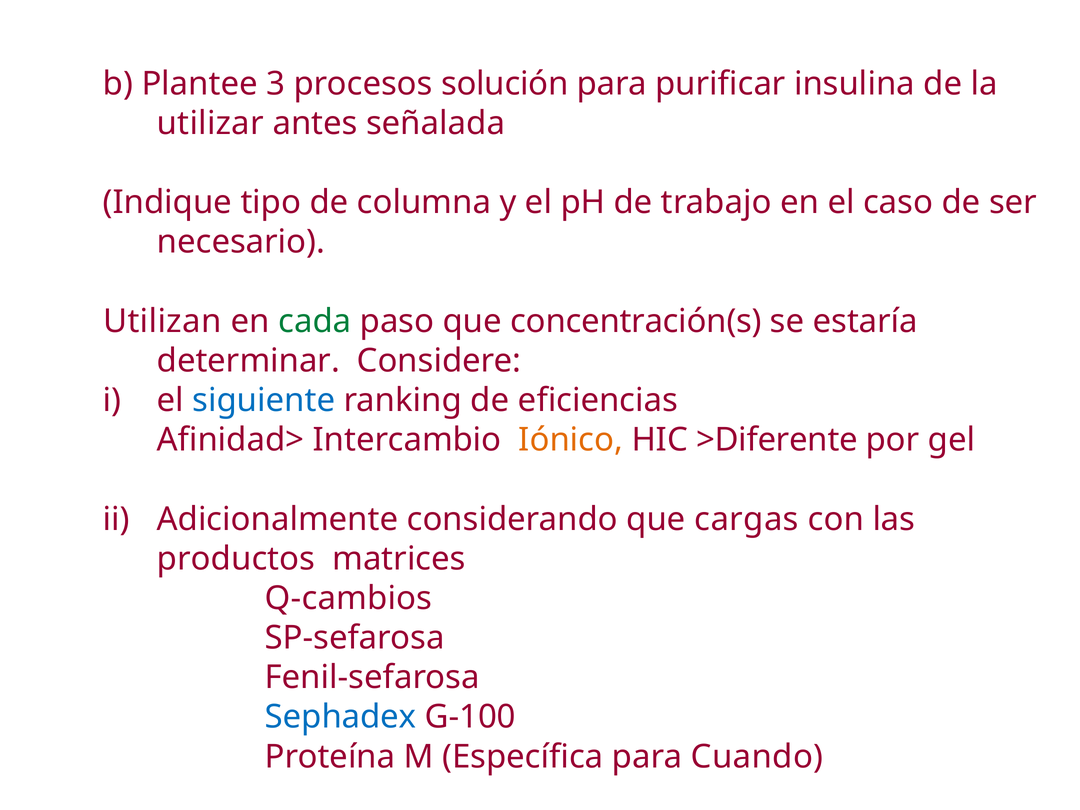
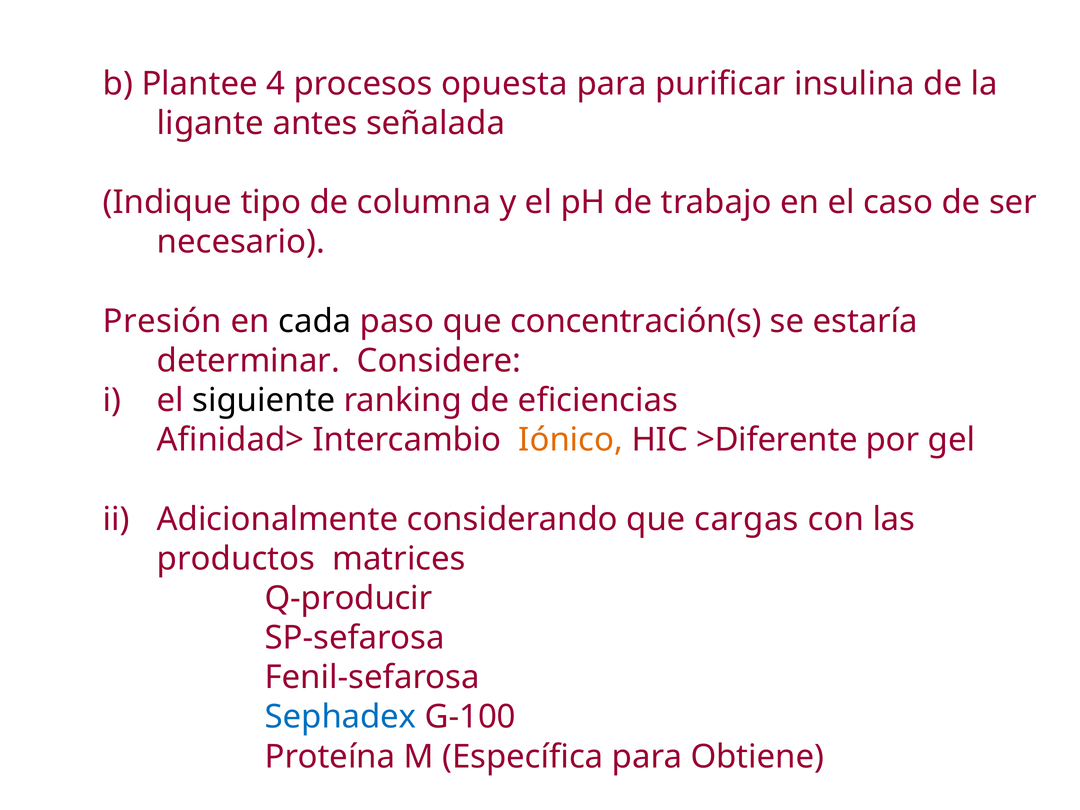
3: 3 -> 4 (276, 84)
solución: solución -> opuesta (504, 84)
utilizar: utilizar -> ligante (210, 123)
Utilizan: Utilizan -> Presión (162, 321)
cada colour: green -> black (315, 321)
siguiente colour: blue -> black (264, 400)
Q-cambios: Q-cambios -> Q-producir (349, 598)
Cuando: Cuando -> Obtiene (757, 757)
